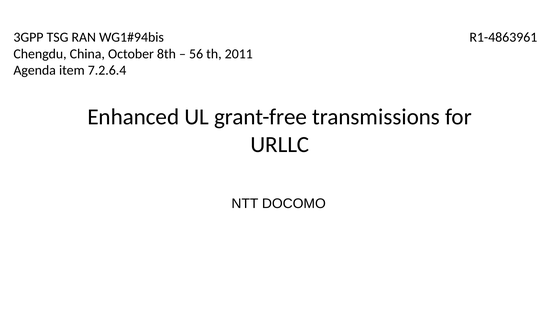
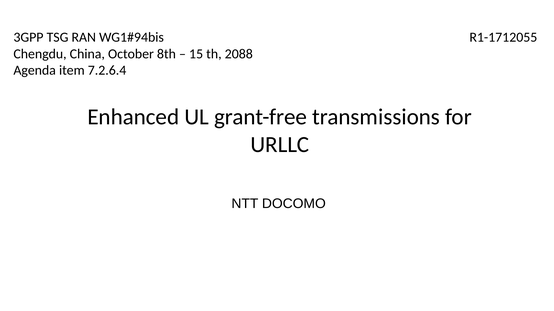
R1-4863961: R1-4863961 -> R1-1712055 (503, 37)
56: 56 -> 15 (196, 54)
2011: 2011 -> 2088 (239, 54)
